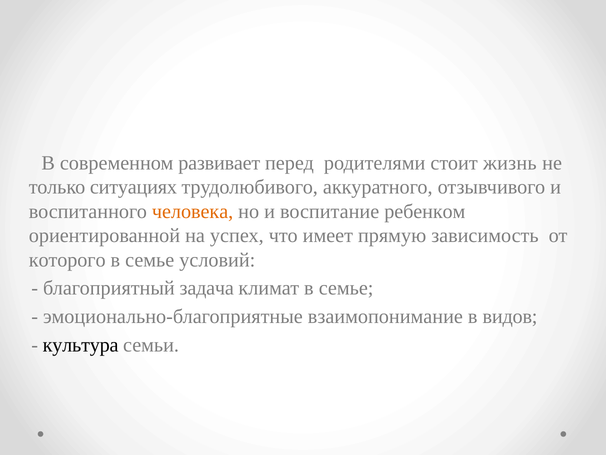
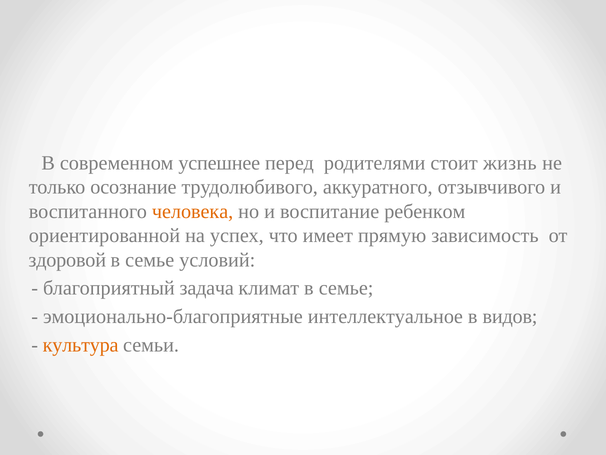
развивает: развивает -> успешнее (219, 163)
ситуациях: ситуациях -> осознание (133, 187)
которого: которого -> здоровой (67, 260)
взаимопонимание: взаимопонимание -> интеллектуальное (385, 316)
культура colour: black -> orange (81, 344)
